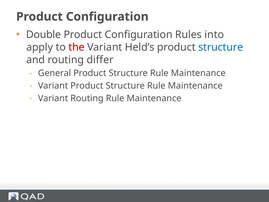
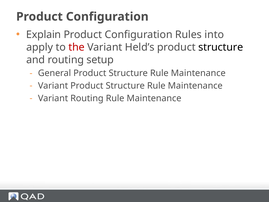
Double: Double -> Explain (44, 35)
structure colour: blue -> black (221, 47)
differ: differ -> setup (100, 60)
